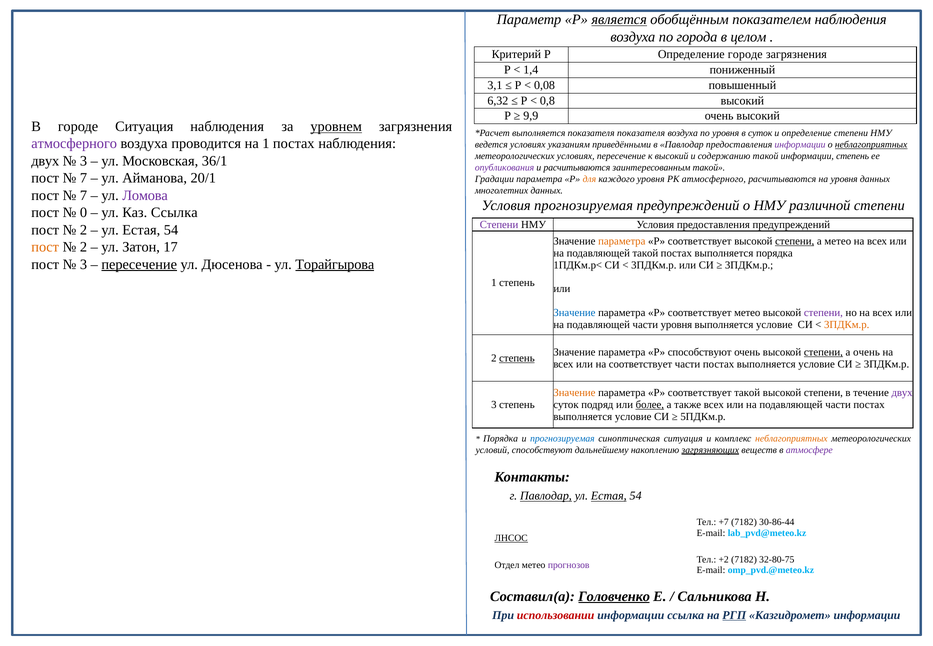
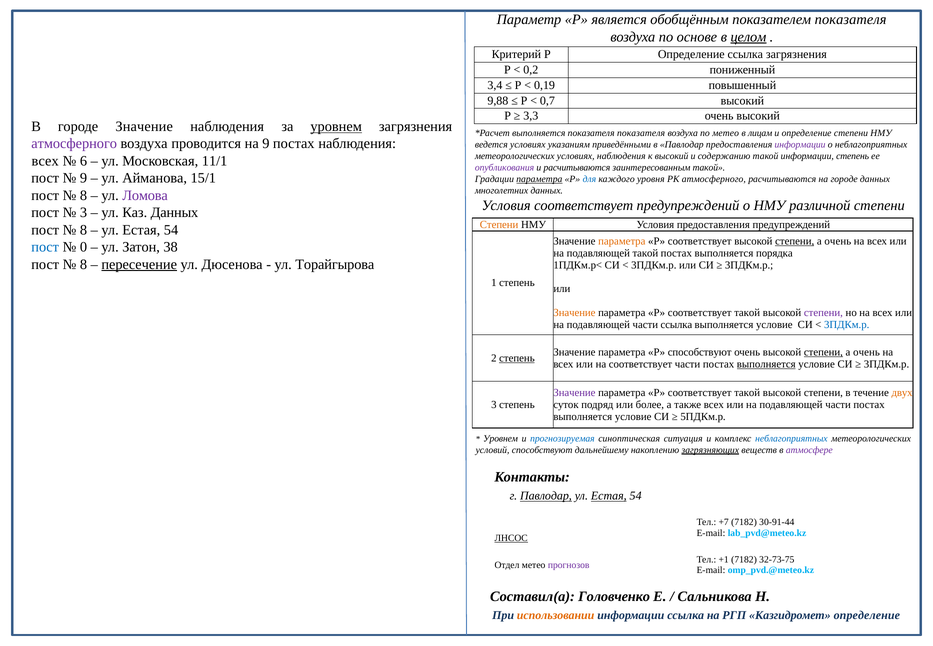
является underline: present -> none (619, 20)
показателем наблюдения: наблюдения -> показателя (851, 20)
города: города -> основе (697, 37)
целом underline: none -> present (748, 37)
Определение городе: городе -> ссылка (745, 54)
1,4: 1,4 -> 0,2 (531, 70)
3,1: 3,1 -> 3,4 (495, 85)
0,08: 0,08 -> 0,19 (545, 85)
6,32: 6,32 -> 9,88 (498, 101)
0,8: 0,8 -> 0,7 (547, 101)
9,9: 9,9 -> 3,3 (531, 116)
городе Ситуация: Ситуация -> Значение (144, 127)
по уровня: уровня -> метео (726, 133)
в суток: суток -> лицам (760, 133)
на 1: 1 -> 9 (266, 144)
неблагоприятных underline: present -> none (871, 145)
условиях пересечение: пересечение -> наблюдения (621, 156)
двух: двух -> всех (45, 161)
3: 3 -> 6 (83, 161)
36/1: 36/1 -> 11/1 (215, 161)
7: 7 -> 9 (83, 178)
20/1: 20/1 -> 15/1 (203, 178)
параметра underline: none -> present (539, 179)
для colour: orange -> blue (589, 179)
на уровня: уровня -> городе (844, 179)
7: 7 -> 8 (83, 195)
Условия прогнозируемая: прогнозируемая -> соответствует (584, 206)
0: 0 -> 3 (83, 213)
Каз Ссылка: Ссылка -> Данных (175, 213)
Степени colour: purple -> orange (499, 225)
2: 2 -> 8 (83, 230)
метео: метео -> очень (838, 241)
пост colour: orange -> blue (45, 247)
2: 2 -> 0 (83, 247)
17: 17 -> 38 (171, 247)
3: 3 -> 8 (83, 264)
Торайгырова underline: present -> none (335, 264)
Значение colour: blue -> orange (574, 313)
метео: метео -> такой (747, 313)
части уровня: уровня -> ссылка (676, 325)
3ПДКм.р colour: orange -> blue (847, 325)
выполняется underline: none -> present (766, 364)
Значение colour: orange -> purple (574, 393)
двух colour: purple -> orange (902, 393)
более underline: present -> none (650, 405)
Порядка: Порядка -> Уровнем (501, 438)
неблагоприятных colour: orange -> blue (791, 438)
30-86-44: 30-86-44 -> 30-91-44 (777, 522)
+2: +2 -> +1 (724, 560)
32-80-75: 32-80-75 -> 32-73-75 (777, 560)
Головченко underline: present -> none (614, 596)
использовании colour: red -> orange (556, 615)
РГП underline: present -> none (734, 615)
Казгидромет информации: информации -> определение (867, 615)
